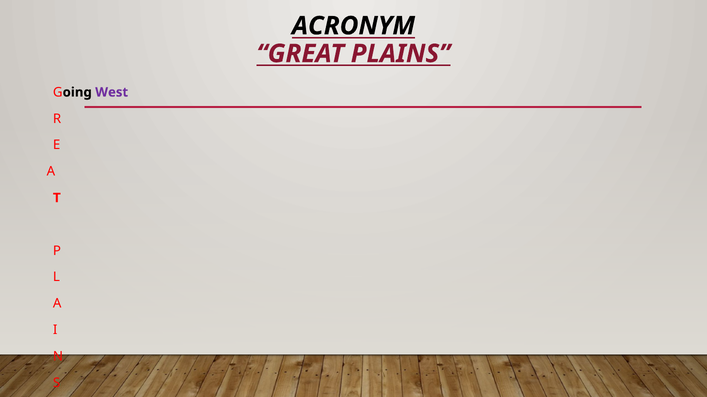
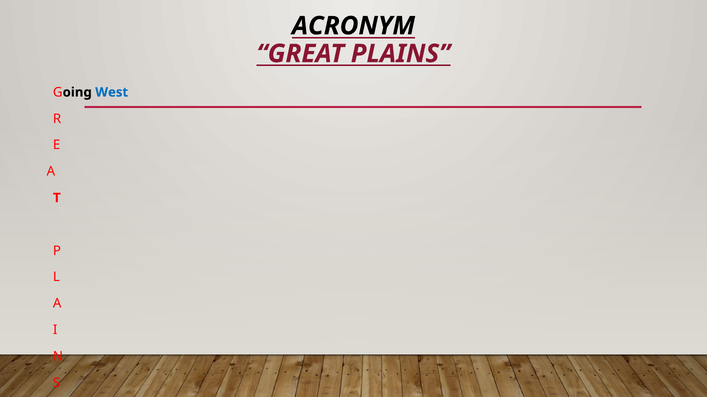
West colour: purple -> blue (112, 92)
